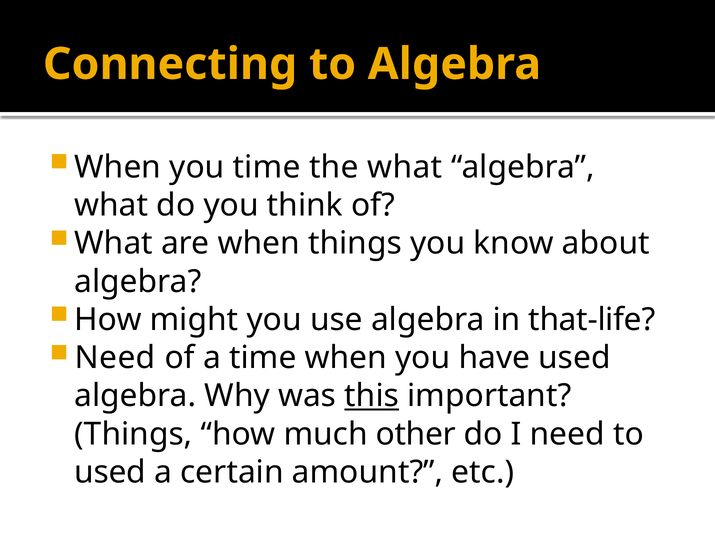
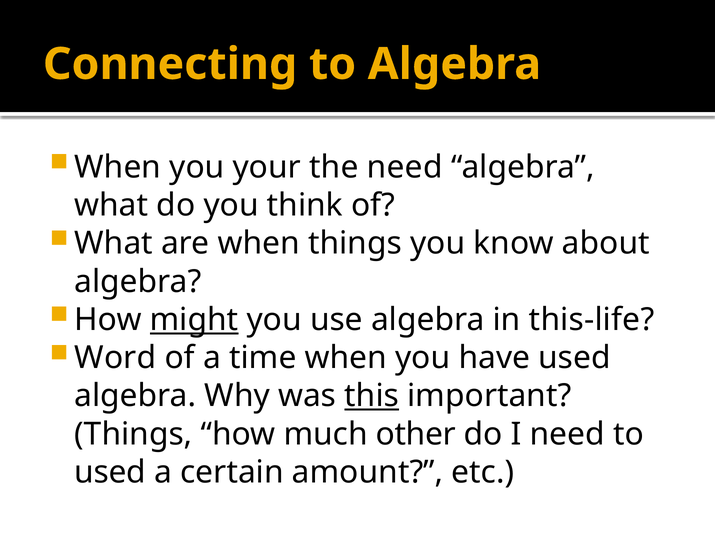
you time: time -> your (267, 167)
the what: what -> need (405, 167)
might underline: none -> present (194, 320)
that-life: that-life -> this-life (592, 320)
Need: Need -> Word (115, 358)
